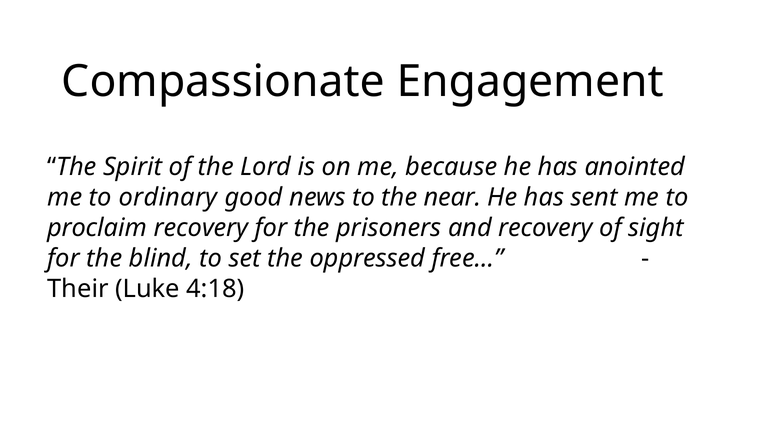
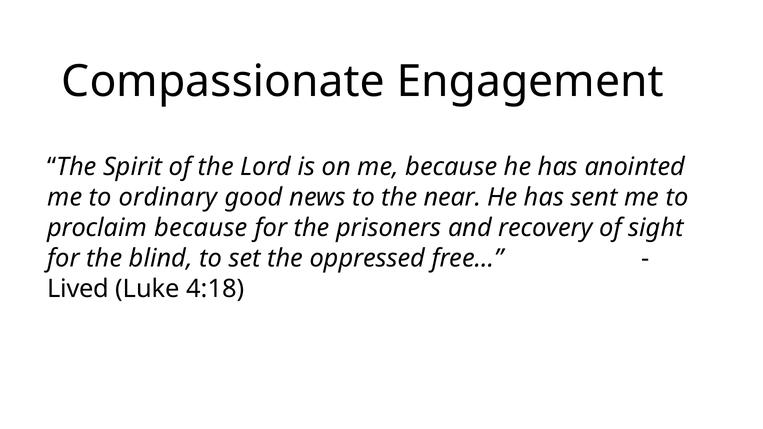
proclaim recovery: recovery -> because (201, 228)
Their: Their -> Lived (78, 289)
